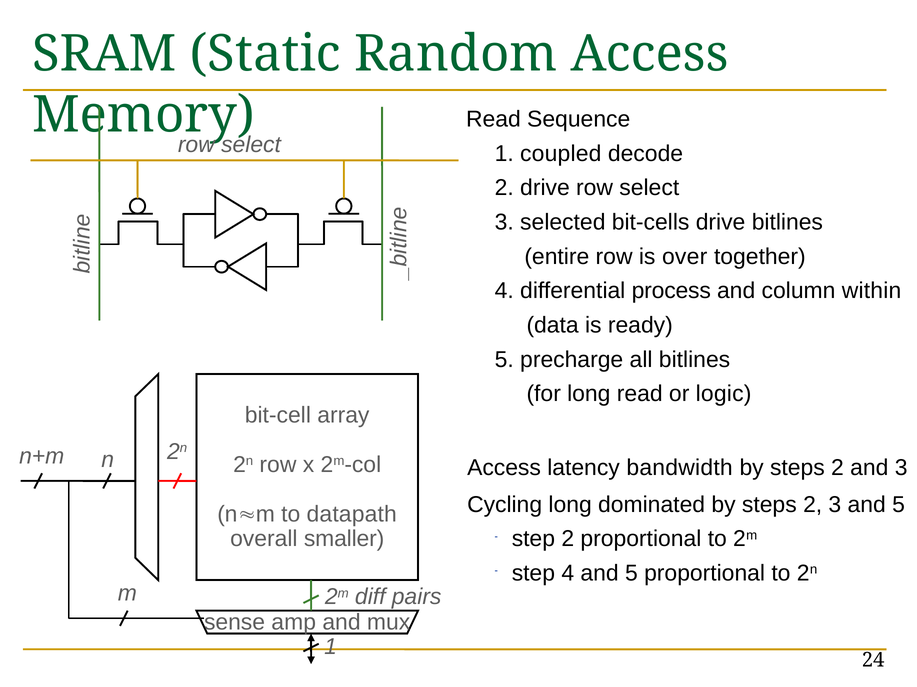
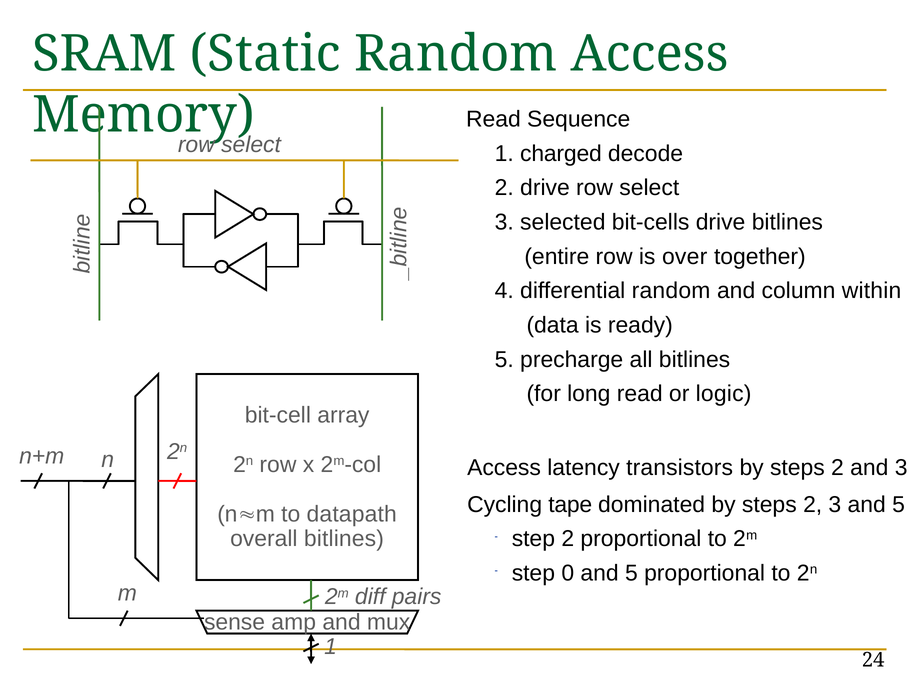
coupled: coupled -> charged (561, 154)
differential process: process -> random (671, 291)
bandwidth: bandwidth -> transistors (680, 468)
Cycling long: long -> tape (570, 505)
overall smaller: smaller -> bitlines (344, 539)
step 4: 4 -> 0 (568, 574)
